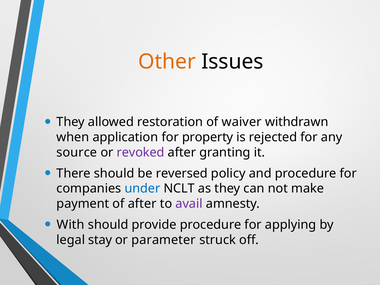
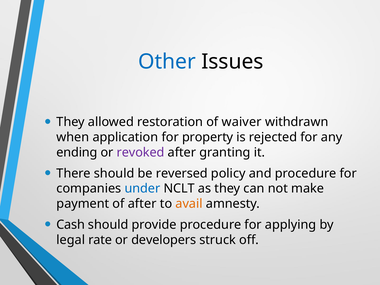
Other colour: orange -> blue (167, 62)
source: source -> ending (77, 152)
avail colour: purple -> orange (189, 204)
With: With -> Cash (71, 225)
stay: stay -> rate (100, 240)
parameter: parameter -> developers (164, 240)
